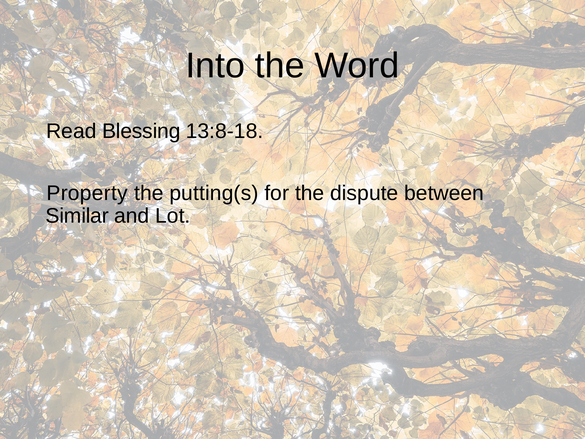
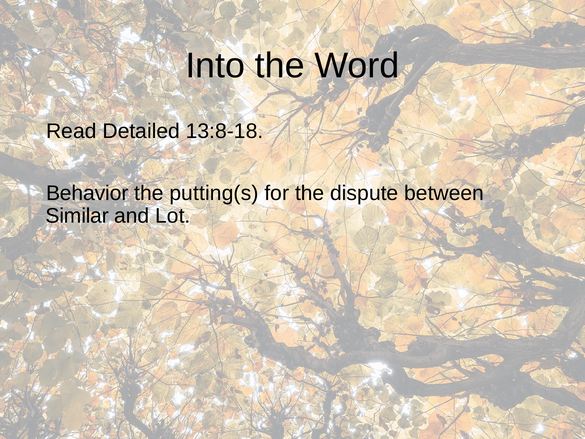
Blessing: Blessing -> Detailed (141, 131)
Property: Property -> Behavior (87, 193)
